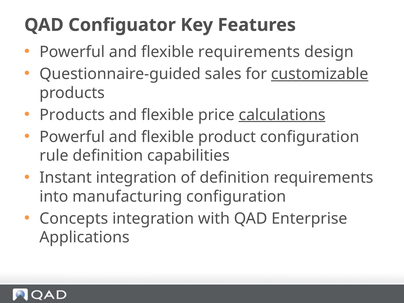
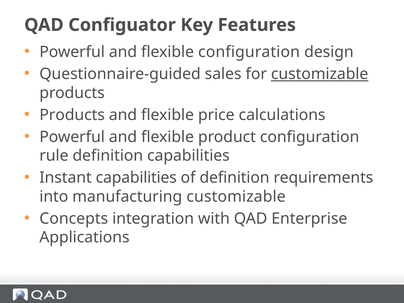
flexible requirements: requirements -> configuration (249, 52)
calculations underline: present -> none (282, 115)
Instant integration: integration -> capabilities (136, 178)
manufacturing configuration: configuration -> customizable (236, 197)
